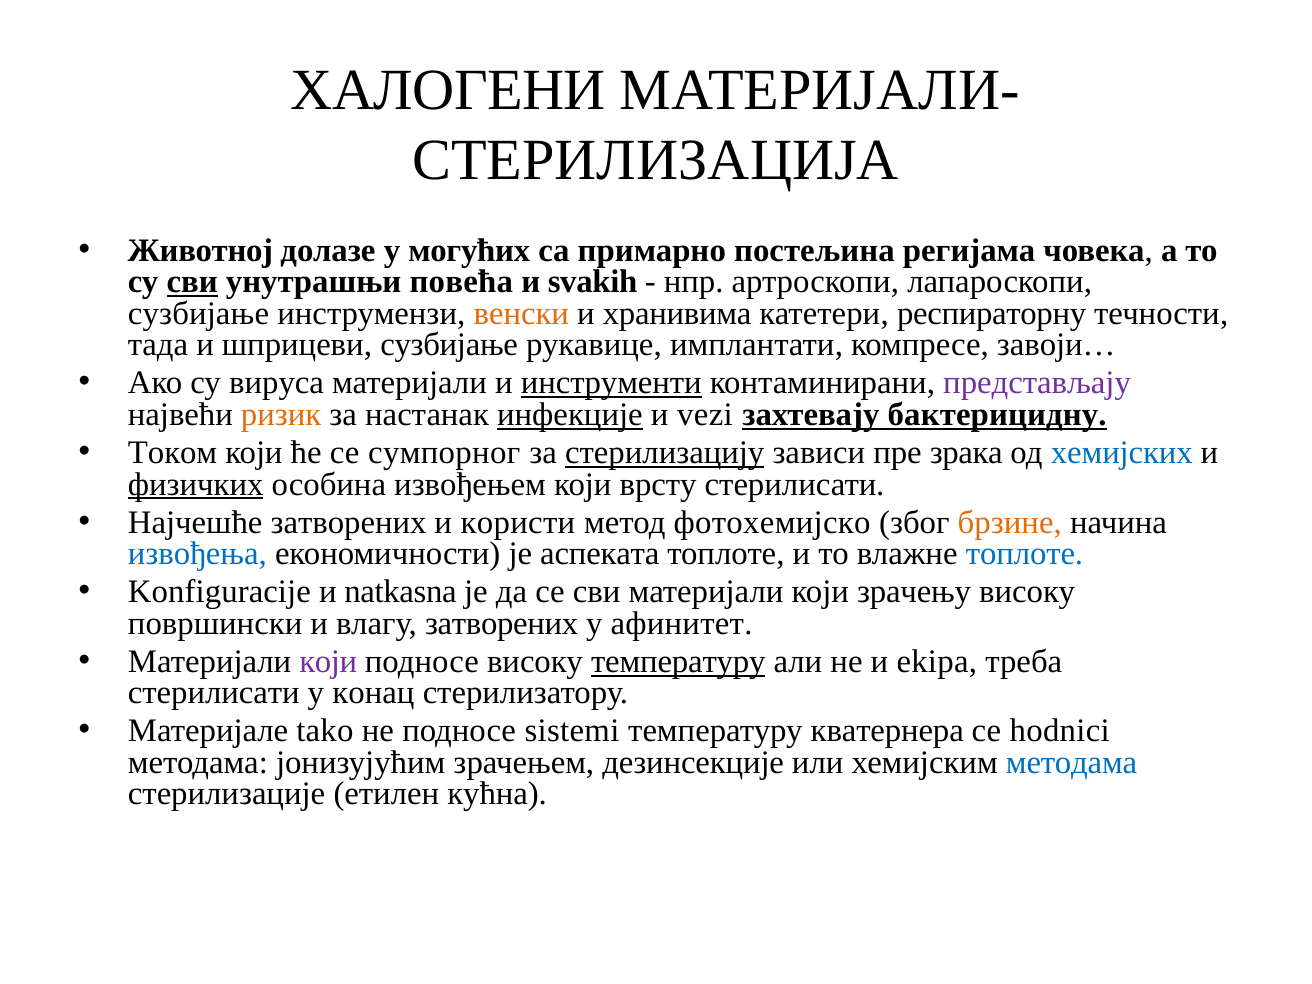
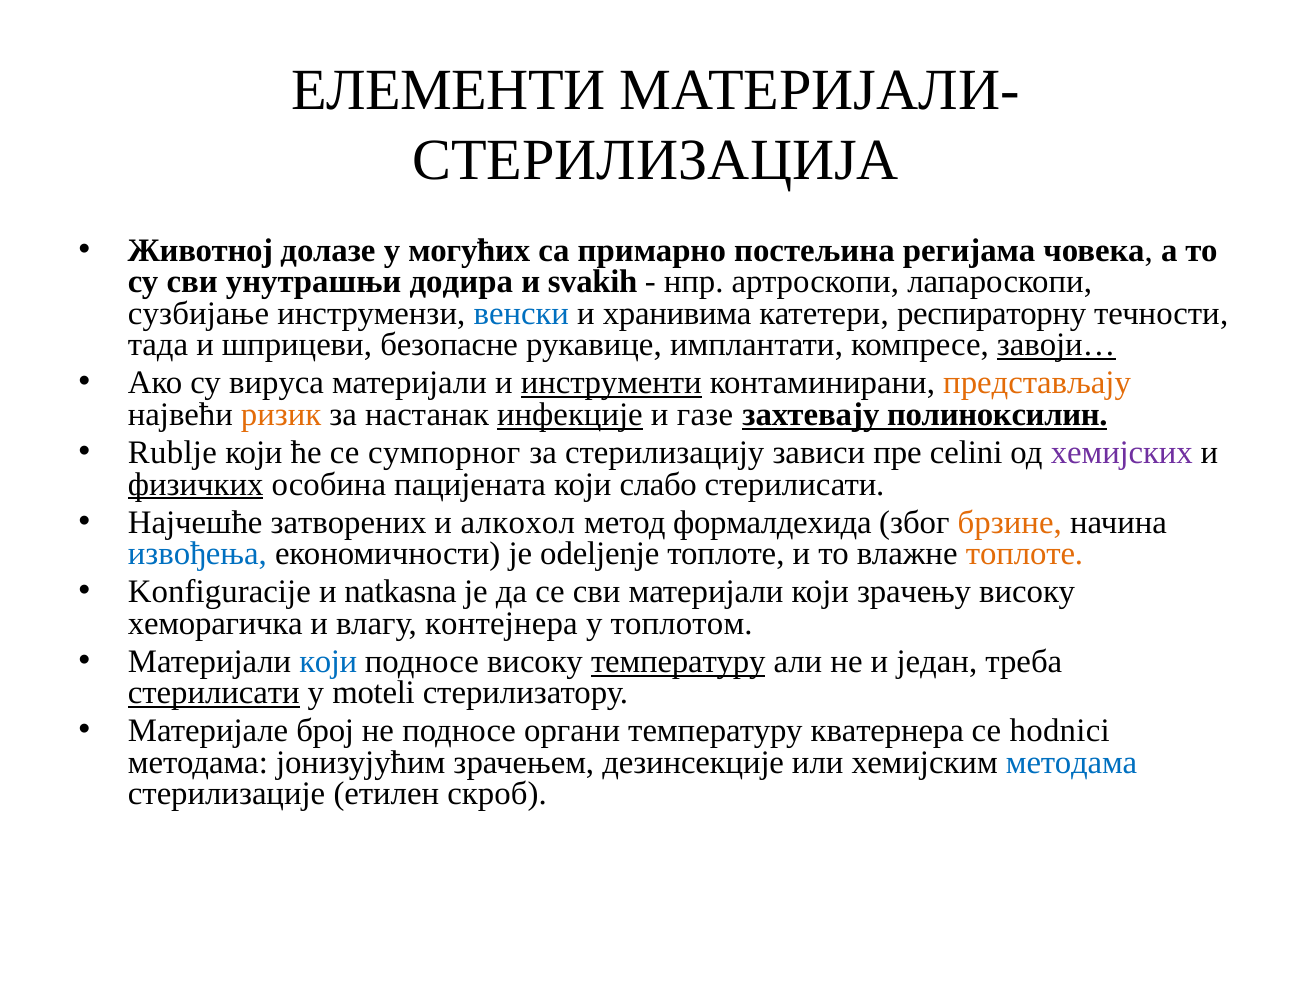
ХАЛОГЕНИ: ХАЛОГЕНИ -> ЕЛЕМЕНТИ (448, 90)
сви underline: present -> none (192, 282)
повећа: повећа -> додира (461, 282)
венски colour: orange -> blue (521, 314)
шприцеви сузбијање: сузбијање -> безопасне (449, 345)
завоји… underline: none -> present (1056, 345)
представљају colour: purple -> orange (1037, 383)
vezi: vezi -> газе (705, 415)
бактерицидну: бактерицидну -> полиноксилин (997, 415)
Током: Током -> Rublje (172, 453)
стерилизацију underline: present -> none (665, 453)
зрака: зрака -> celini (966, 453)
хемијских colour: blue -> purple (1122, 453)
извођењем: извођењем -> пацијената (470, 484)
врсту: врсту -> слабо (658, 484)
користи: користи -> алкохол (518, 522)
фотохемијско: фотохемијско -> формалдехида (772, 522)
аспеката: аспеката -> odeljenje (600, 554)
топлоте colour: blue -> orange (1024, 554)
површински: површински -> хеморагичка (215, 623)
влагу затворених: затворених -> контејнера (501, 623)
афинитет: афинитет -> топлотом (682, 623)
који colour: purple -> blue (328, 661)
ekipa: ekipa -> један (937, 661)
стерилисати underline: none -> present (214, 693)
конац: конац -> moteli (374, 693)
tako: tako -> број (325, 731)
sistemi: sistemi -> органи (572, 731)
кућна: кућна -> скроб (497, 794)
